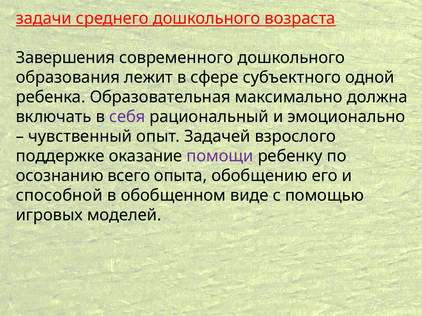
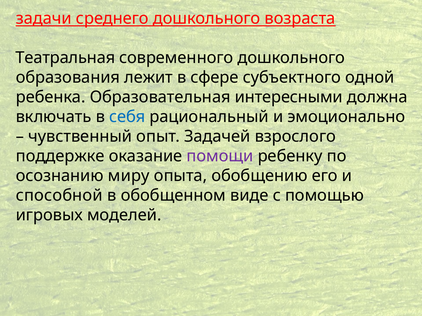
Завершения: Завершения -> Театральная (65, 58)
максимально: максимально -> интересными (289, 97)
себя colour: purple -> blue (127, 117)
всего: всего -> миру (129, 176)
